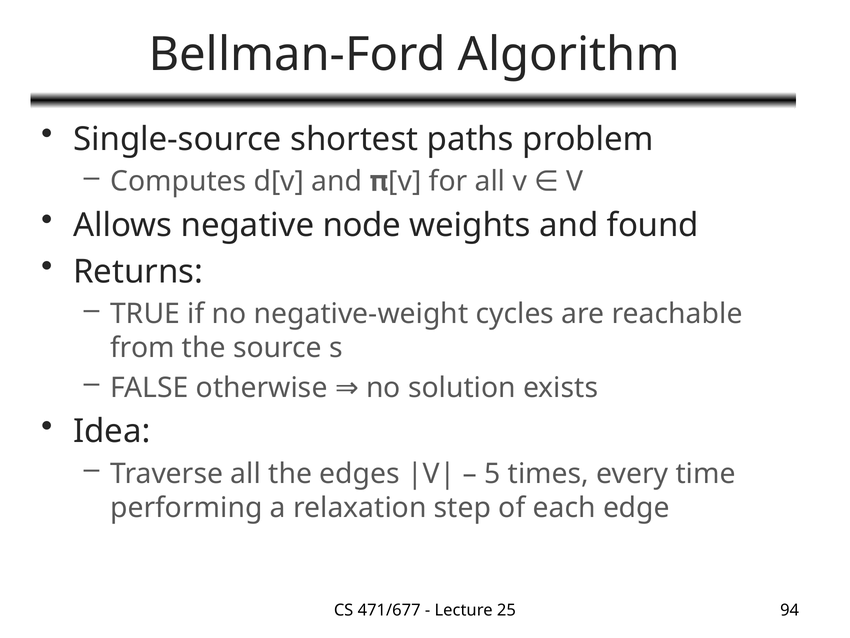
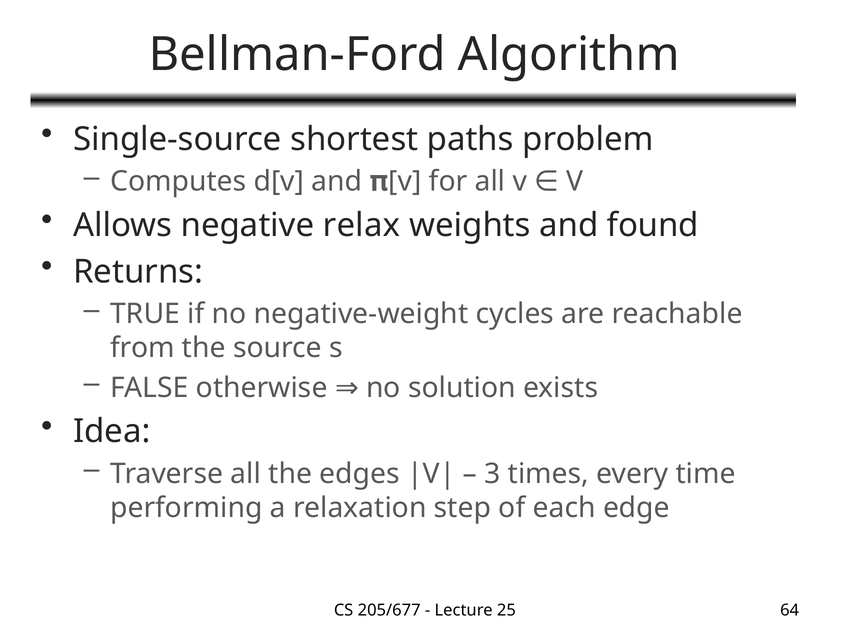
node: node -> relax (362, 225)
5: 5 -> 3 (492, 473)
471/677: 471/677 -> 205/677 (389, 610)
94: 94 -> 64 (790, 610)
